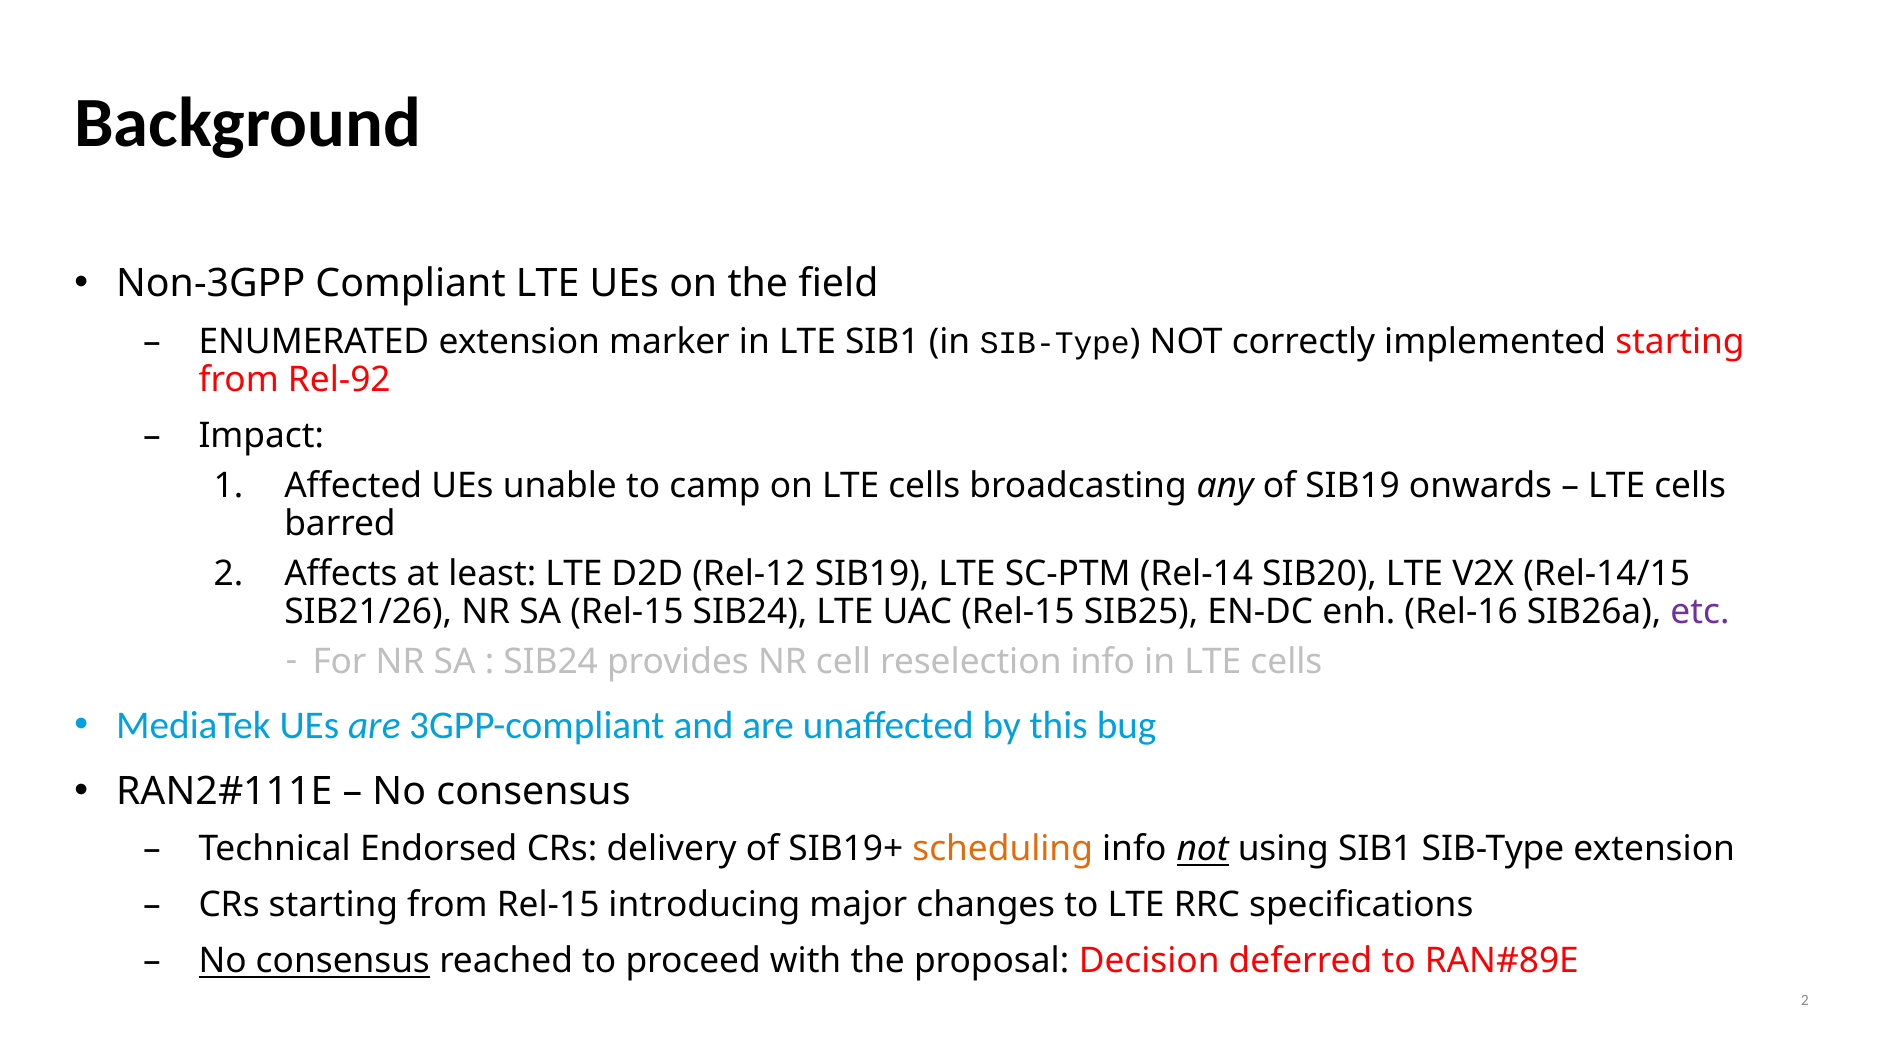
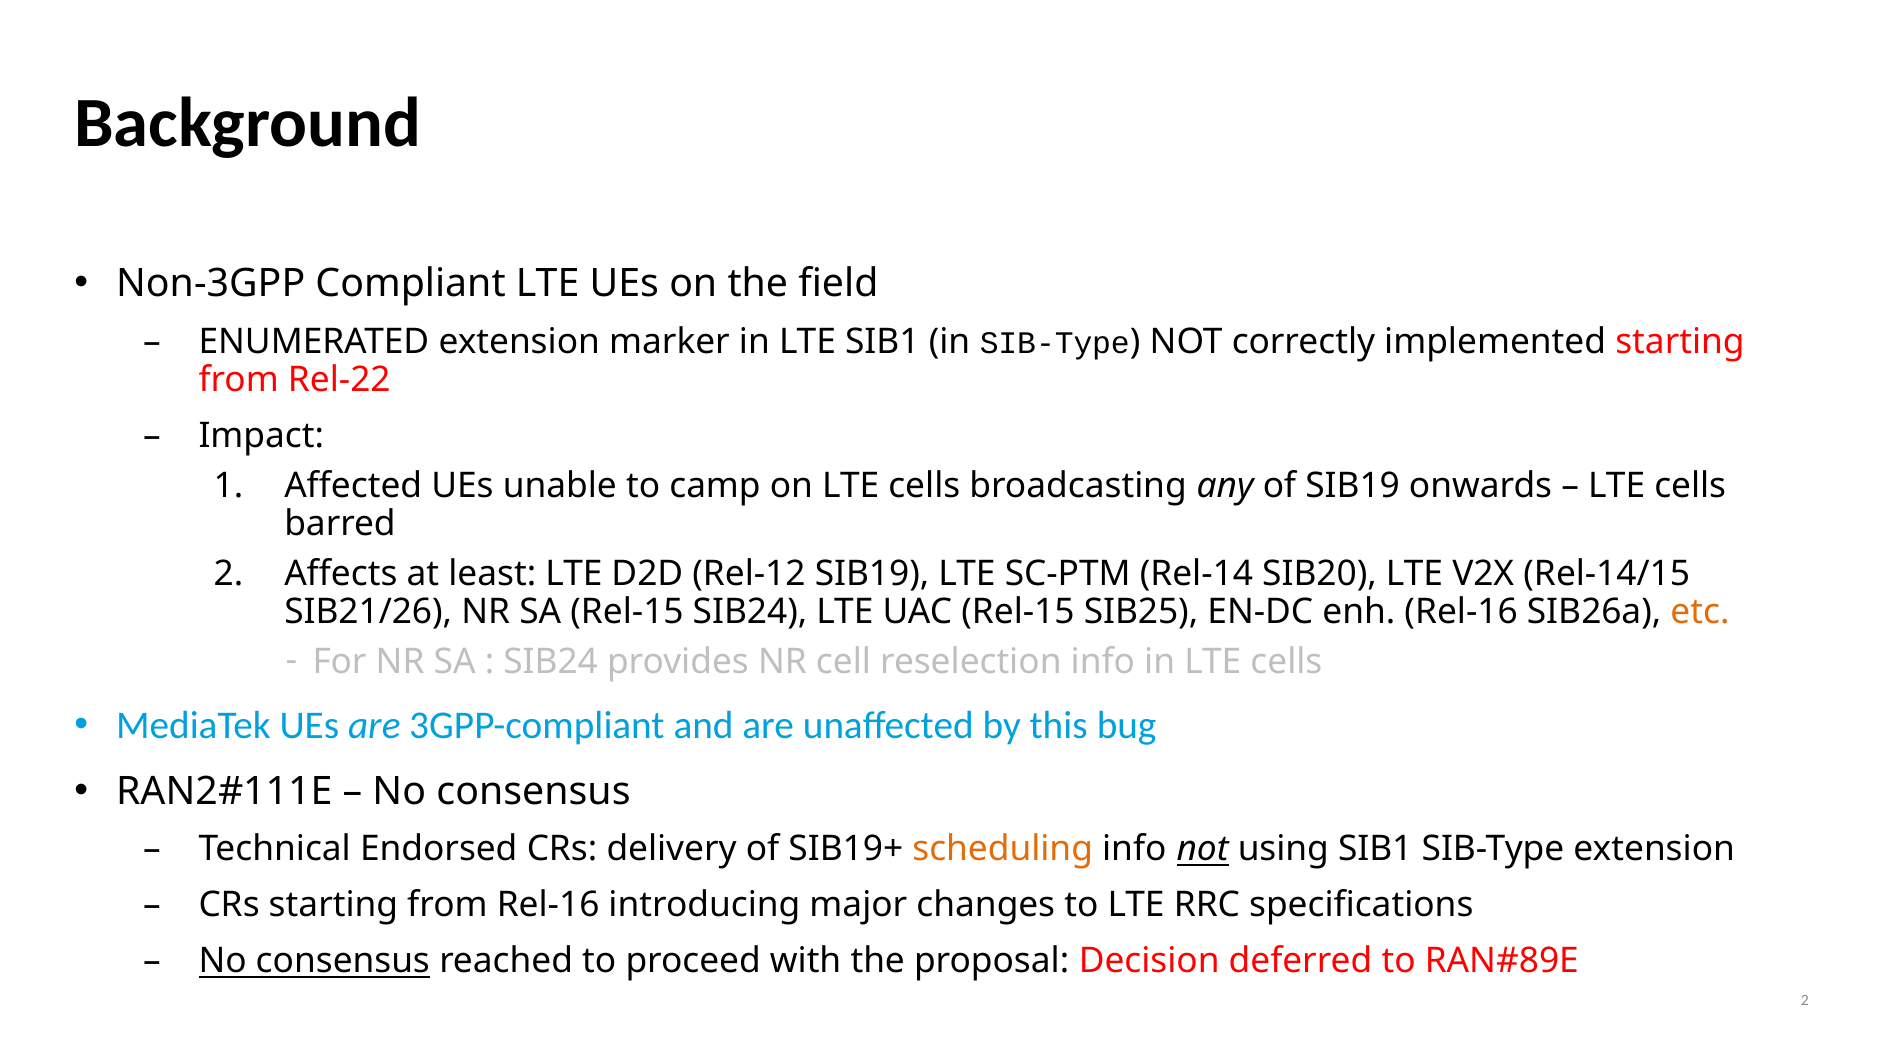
Rel-92: Rel-92 -> Rel-22 (339, 380)
etc colour: purple -> orange (1700, 612)
from Rel-15: Rel-15 -> Rel-16 (548, 905)
